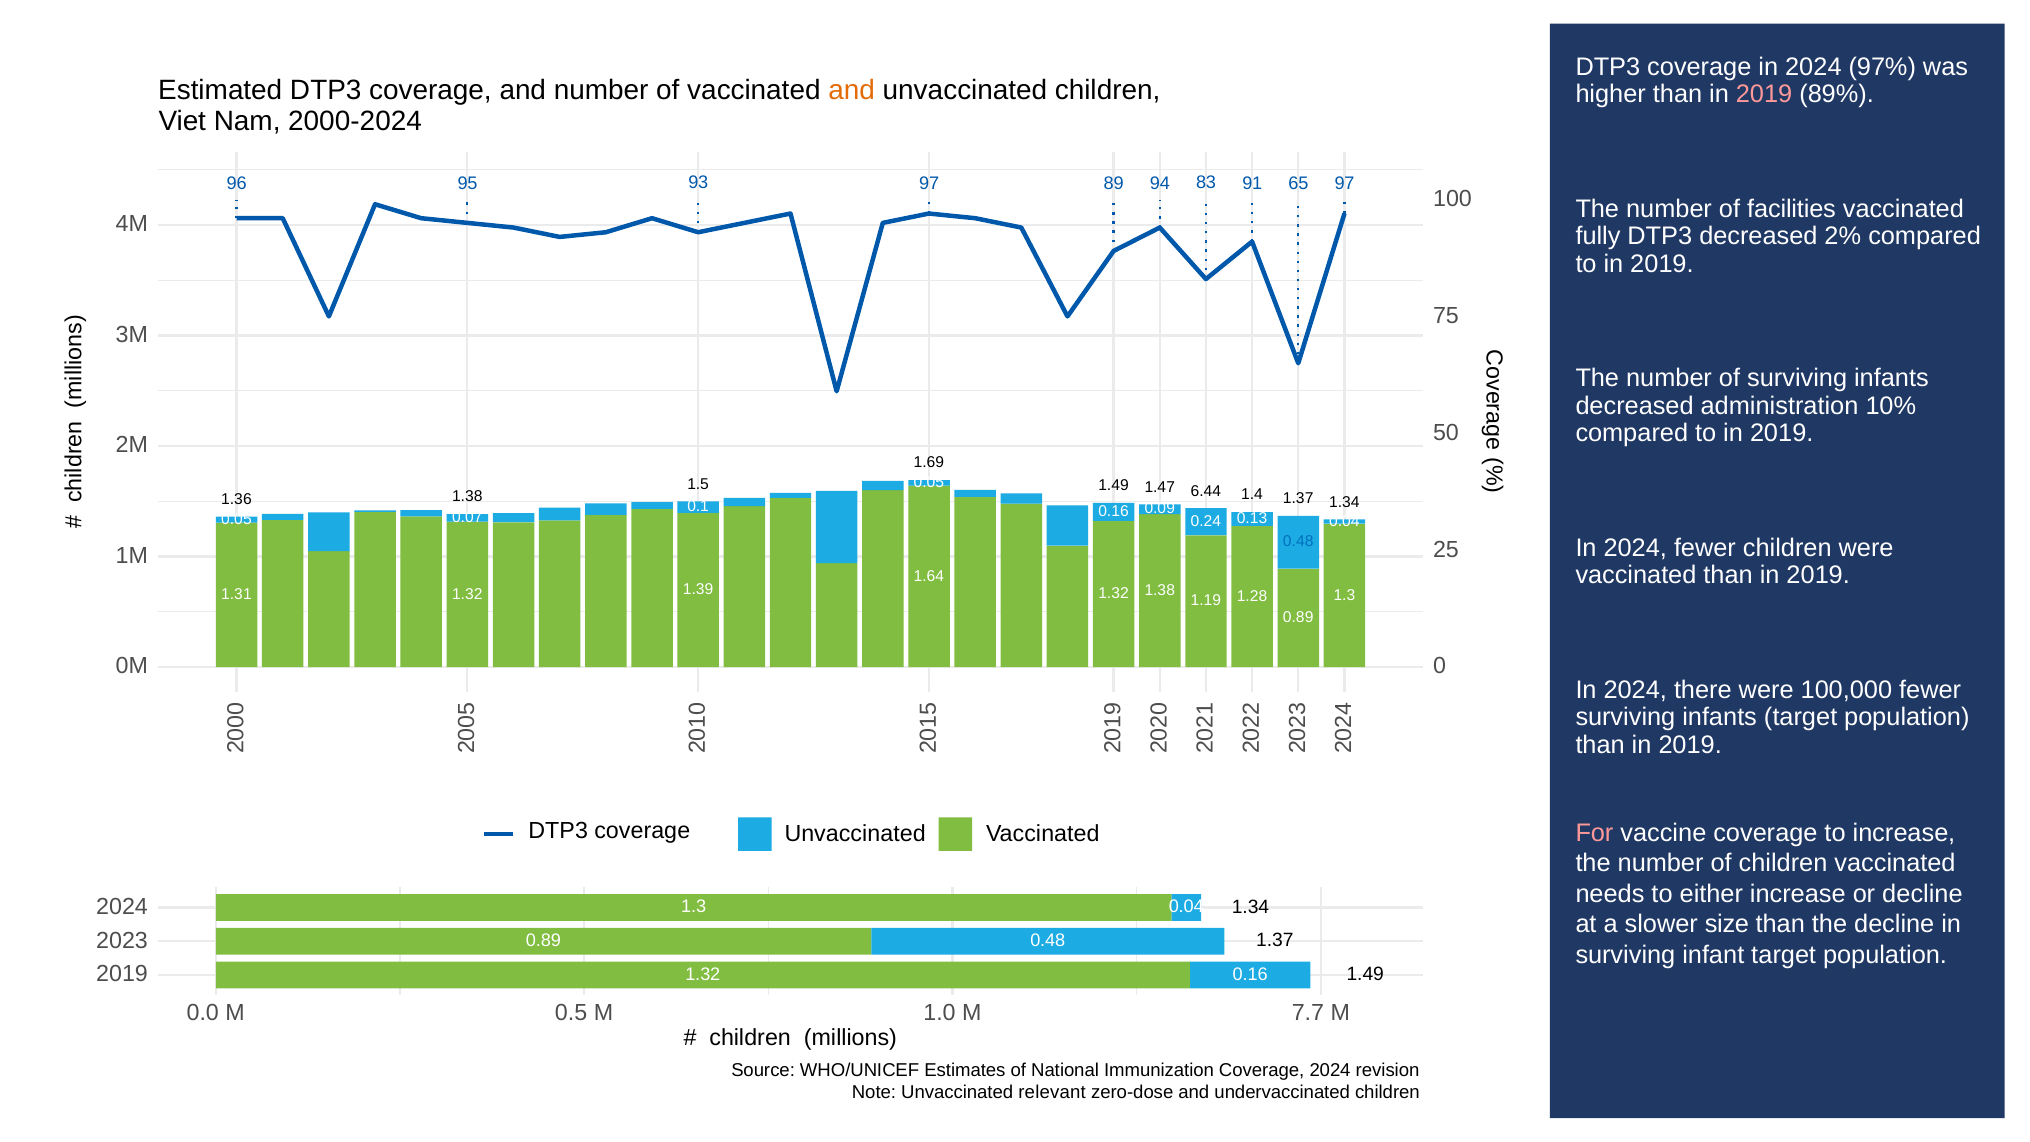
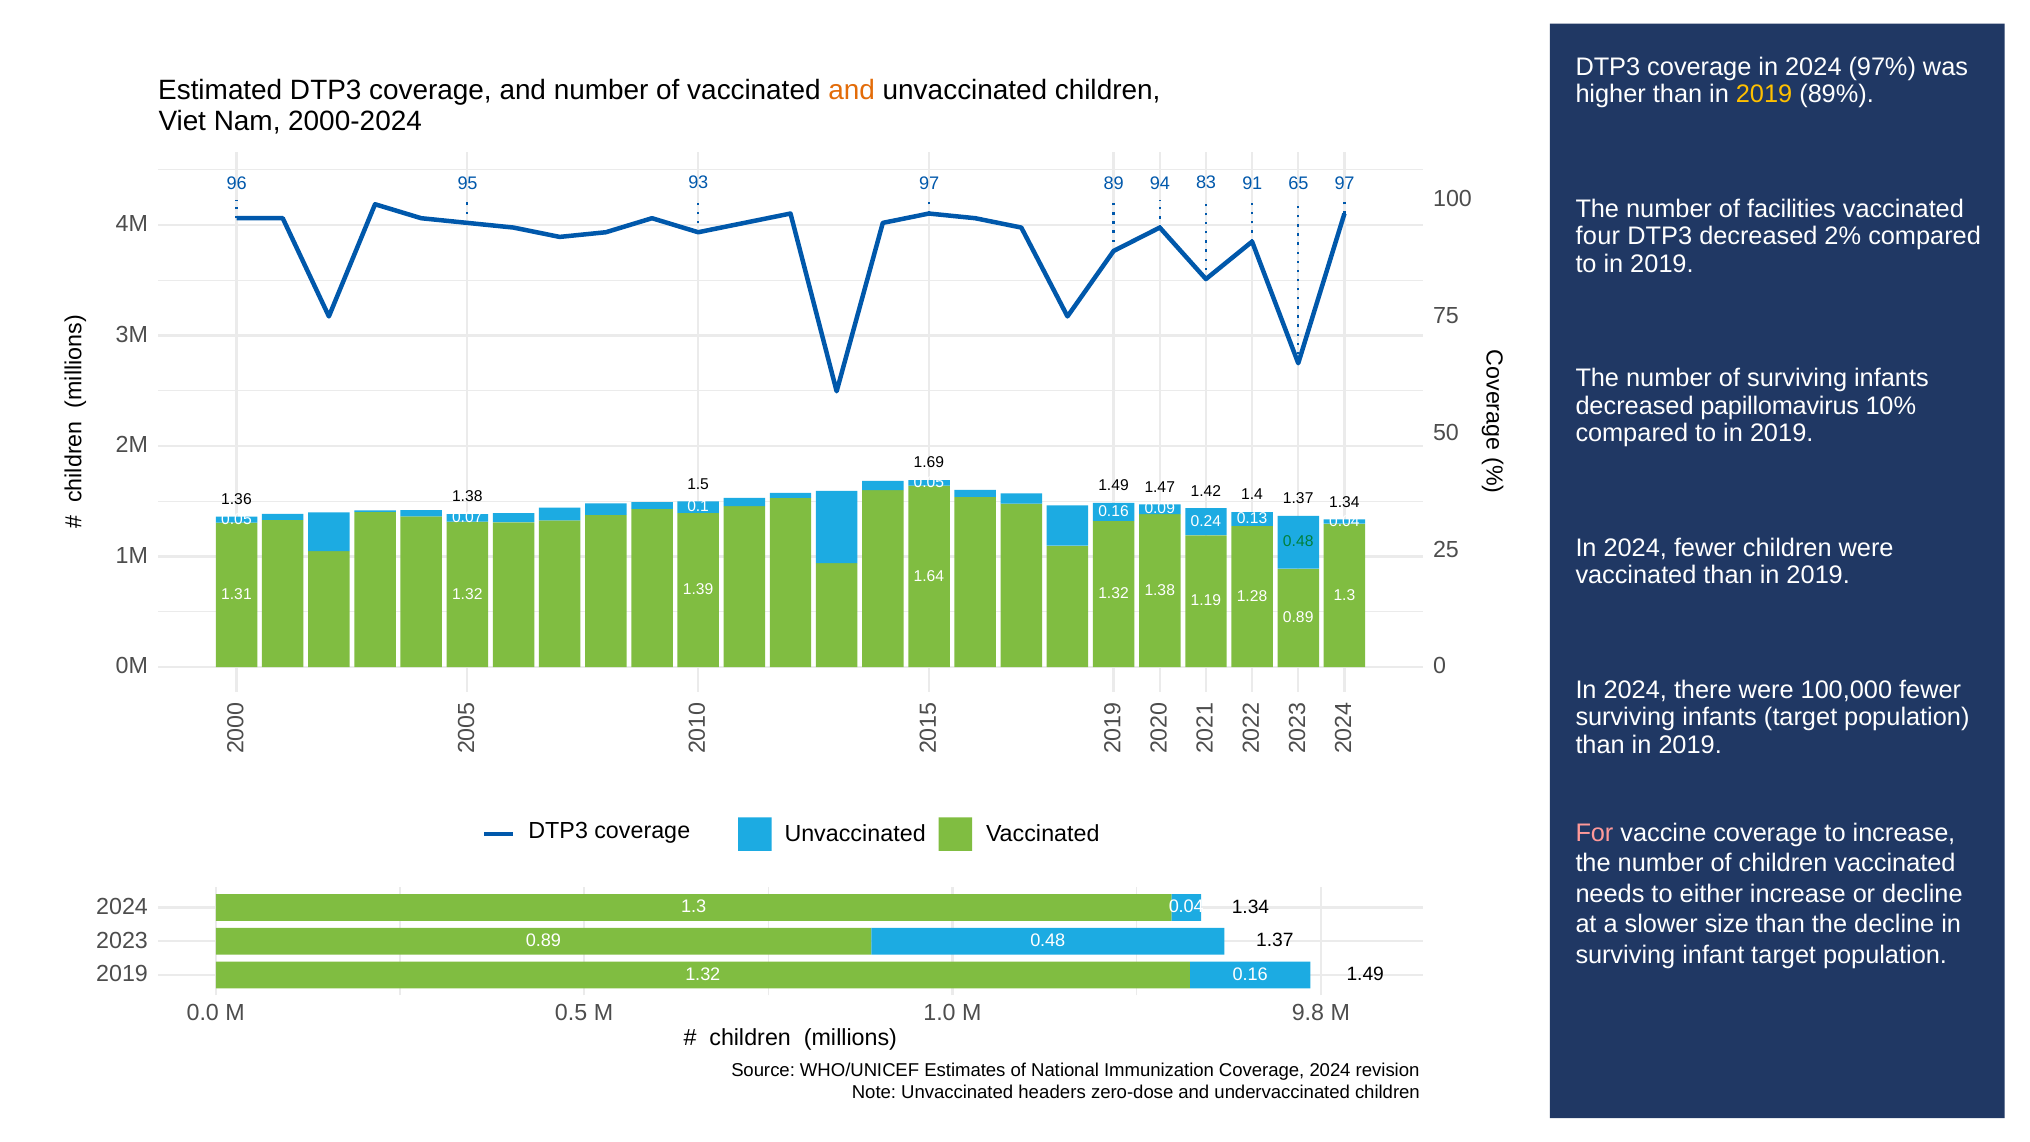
2019 colour: pink -> yellow (1764, 94)
fully: fully -> four (1598, 236)
administration: administration -> papillomavirus (1780, 406)
6.44: 6.44 -> 1.42 (1206, 491)
0.48 colour: blue -> green (1298, 542)
7.7: 7.7 -> 9.8 (1308, 1013)
relevant: relevant -> headers (1052, 1092)
